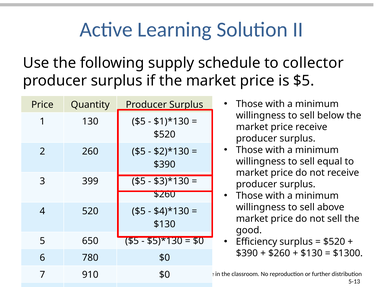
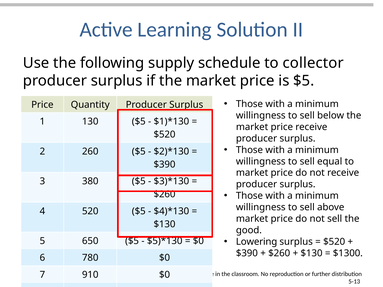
399: 399 -> 380 (90, 181)
Efficiency: Efficiency -> Lowering (257, 242)
